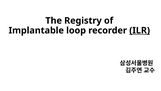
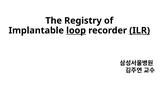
loop underline: none -> present (76, 30)
